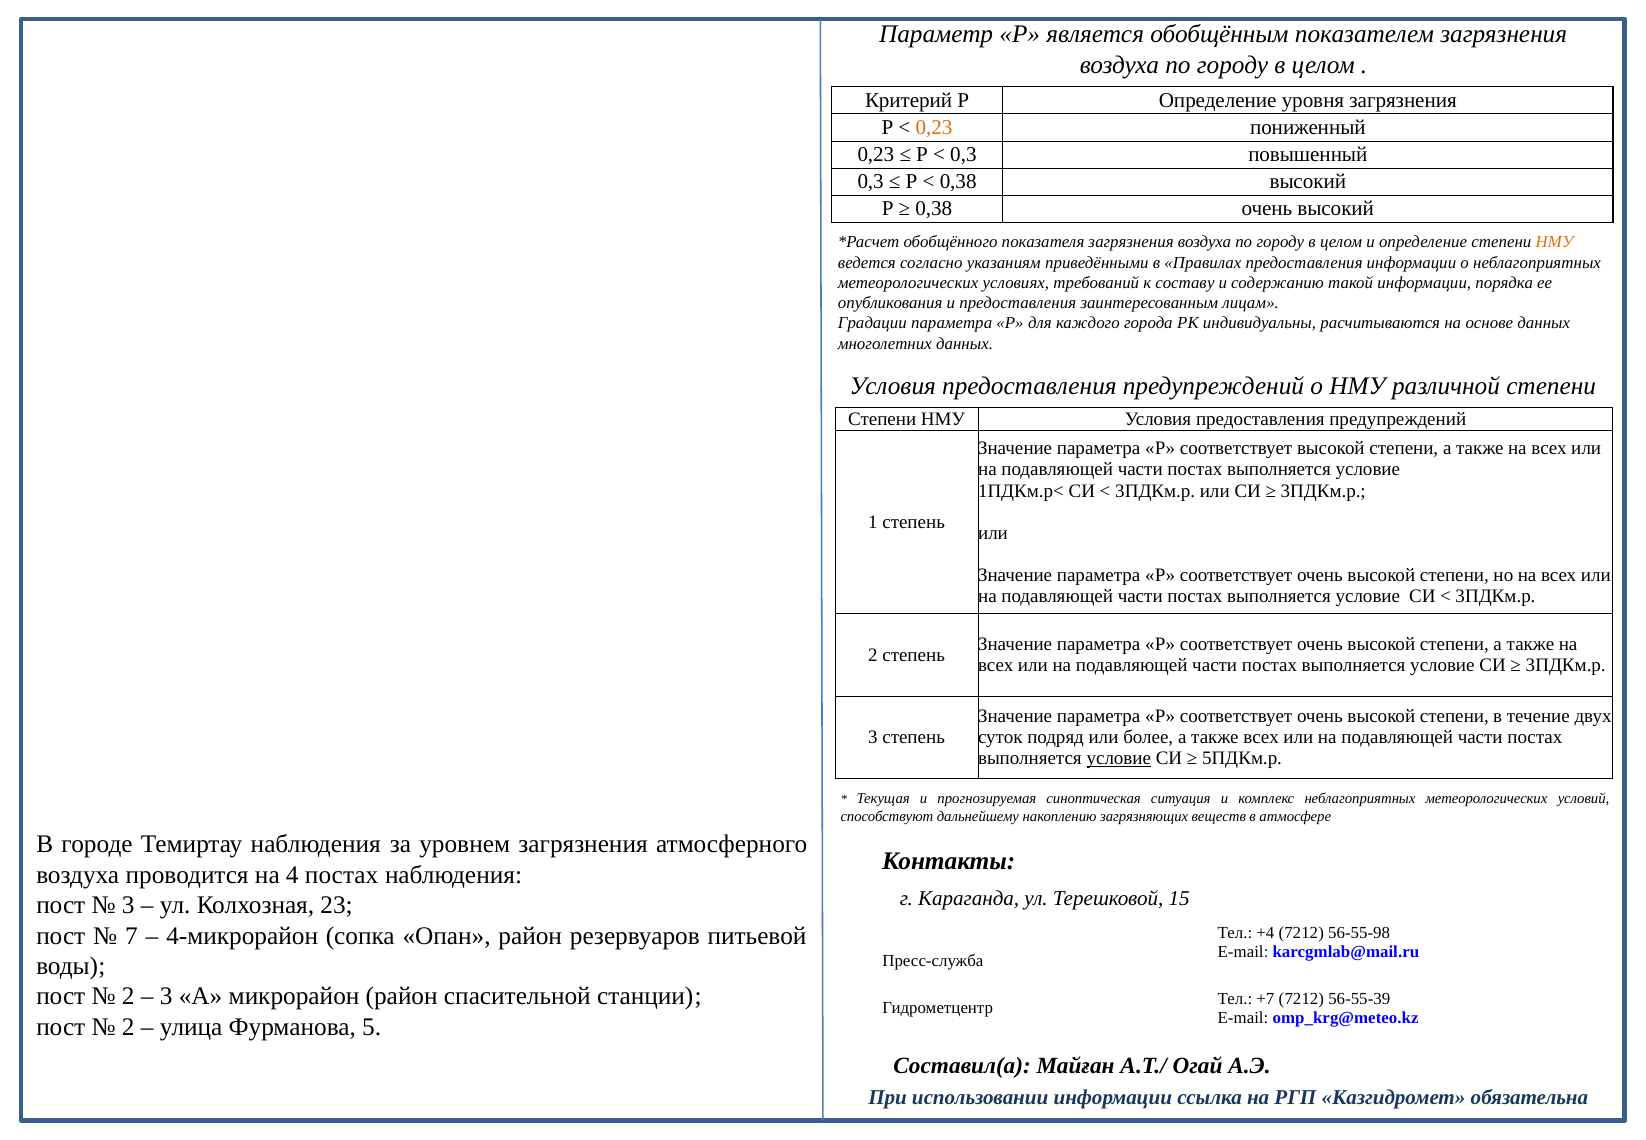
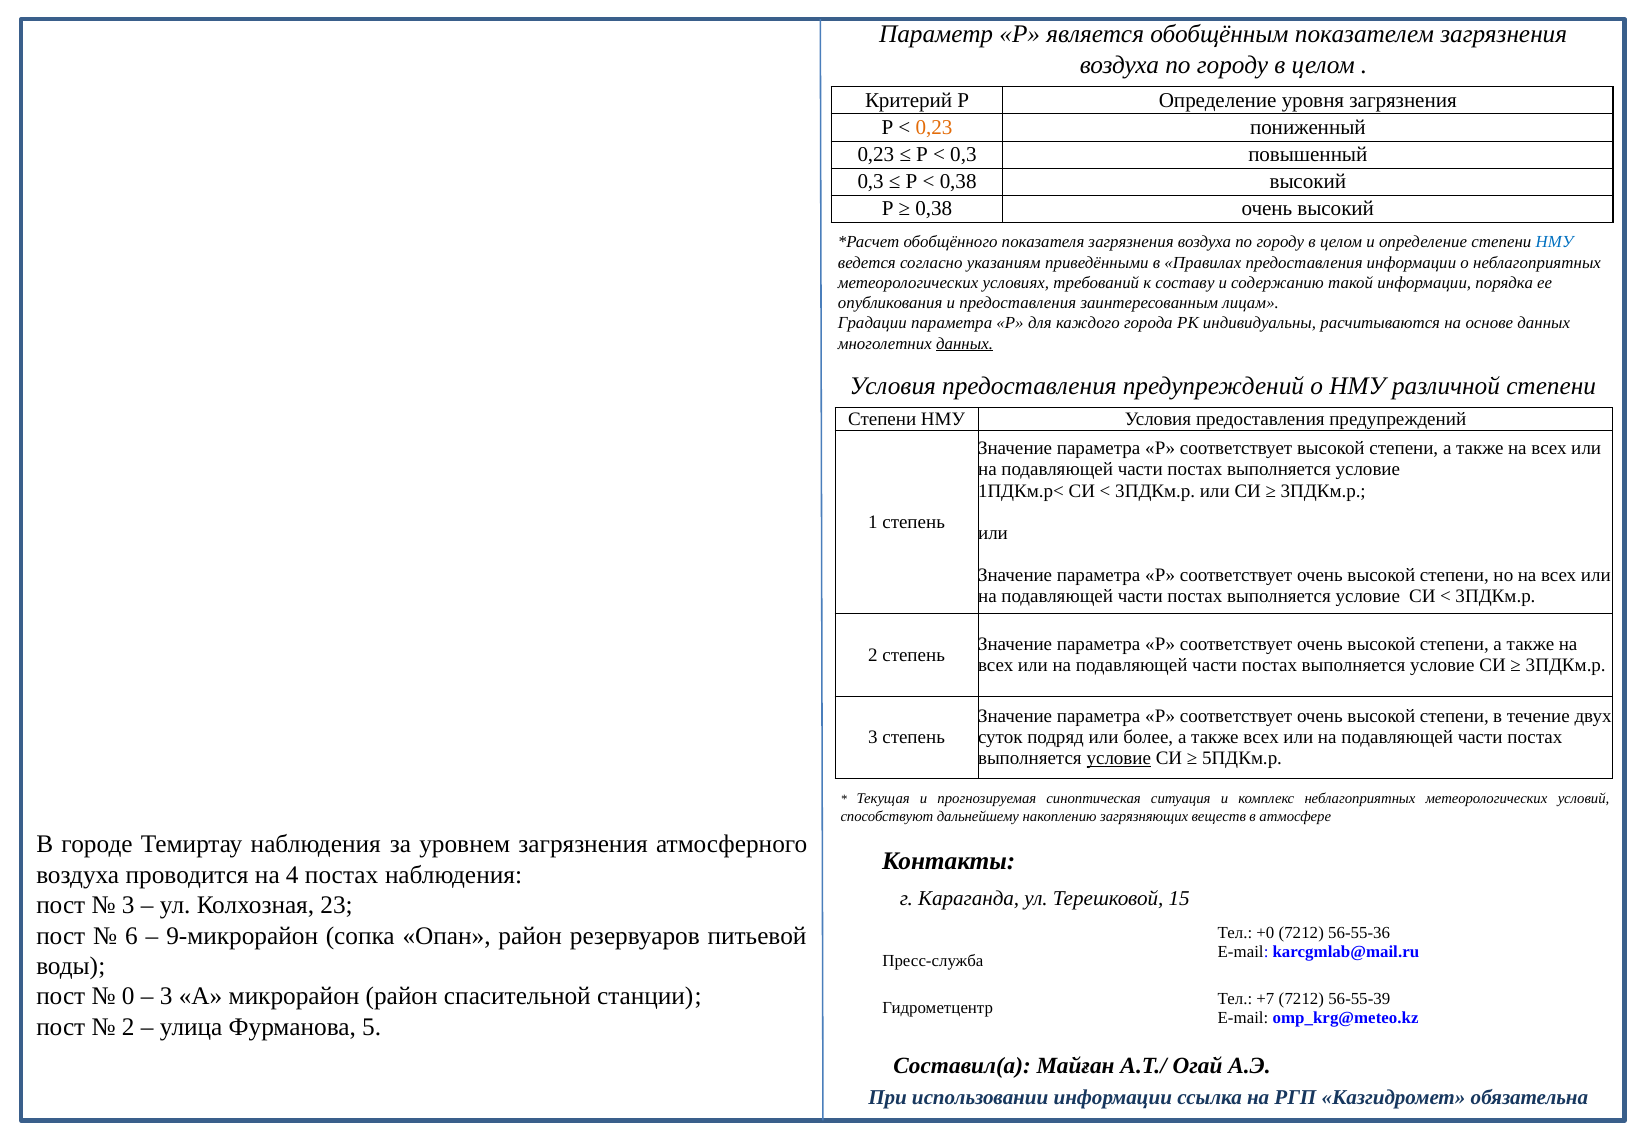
НМУ colour: orange -> blue (1554, 242)
данных underline: none -> present (965, 343)
7: 7 -> 6 (132, 935)
4-микрорайон: 4-микрорайон -> 9-микрорайон (242, 935)
+4: +4 -> +0 (1265, 933)
56-55-98: 56-55-98 -> 56-55-36 (1359, 933)
2: 2 -> 0 (128, 996)
